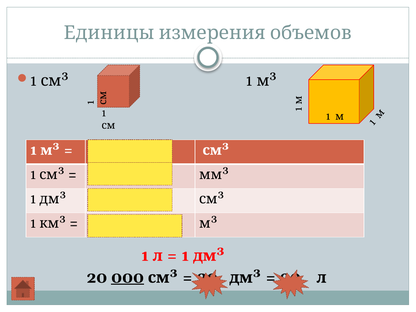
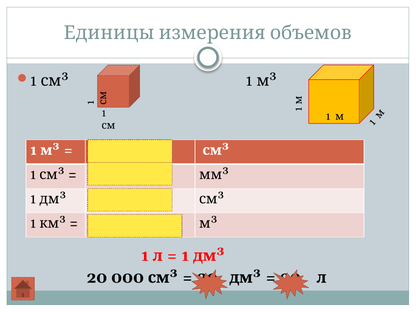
000 underline: present -> none (128, 278)
